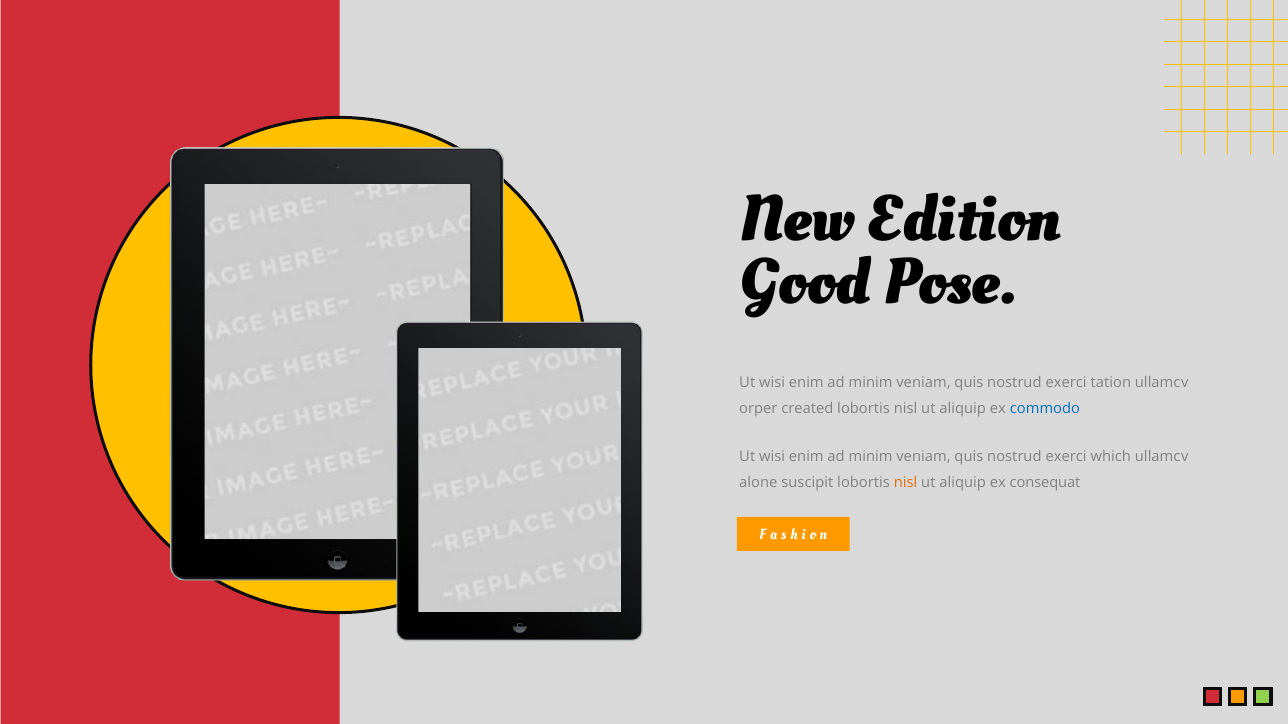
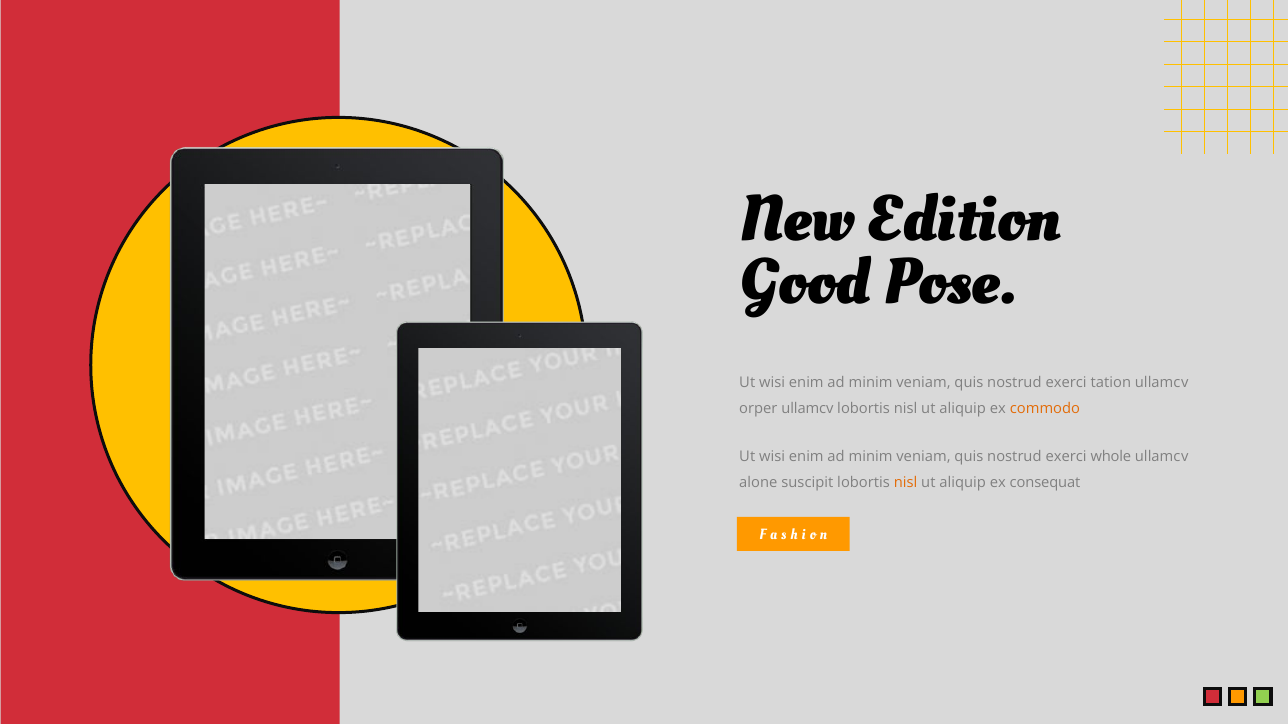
orper created: created -> ullamcv (807, 409)
commodo colour: blue -> orange (1045, 409)
which: which -> whole (1111, 456)
